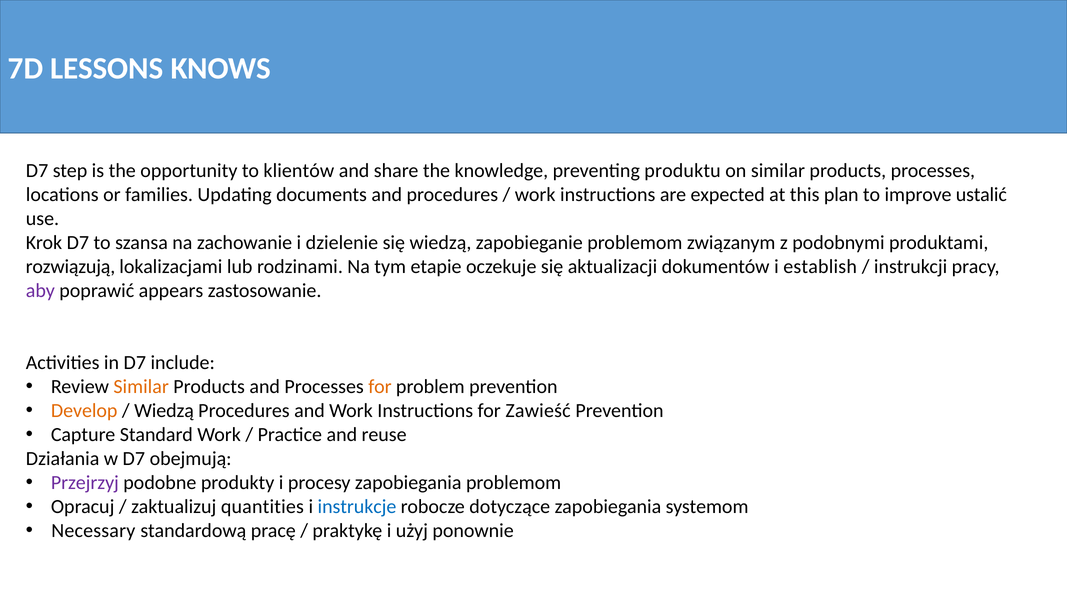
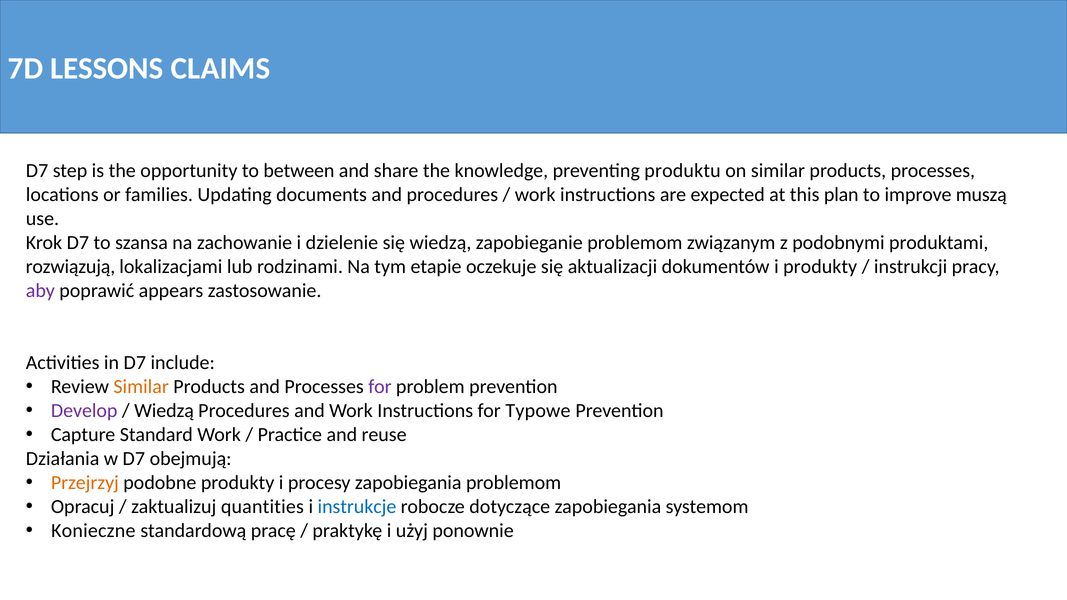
KNOWS: KNOWS -> CLAIMS (221, 69)
klientów: klientów -> between (299, 171)
ustalić: ustalić -> muszą (981, 195)
i establish: establish -> produkty (820, 267)
for colour: orange -> purple (380, 387)
Develop colour: orange -> purple (84, 411)
Zawieść: Zawieść -> Typowe (538, 411)
Przejrzyj colour: purple -> orange (85, 483)
Necessary: Necessary -> Konieczne (93, 531)
